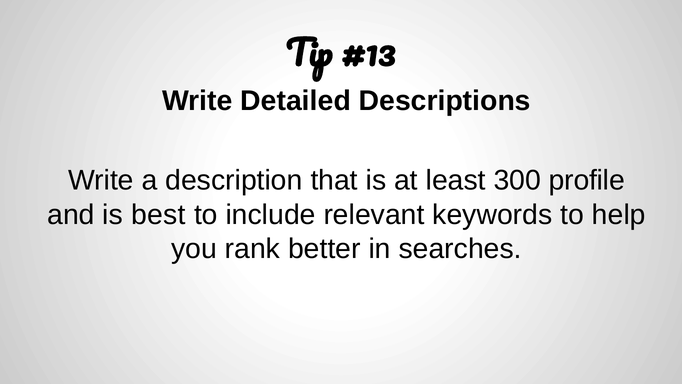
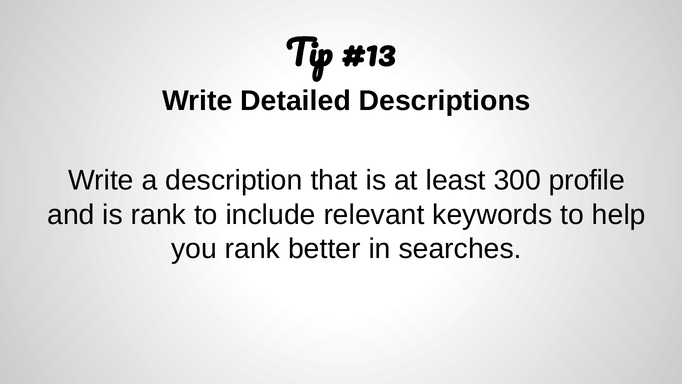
is best: best -> rank (158, 215)
